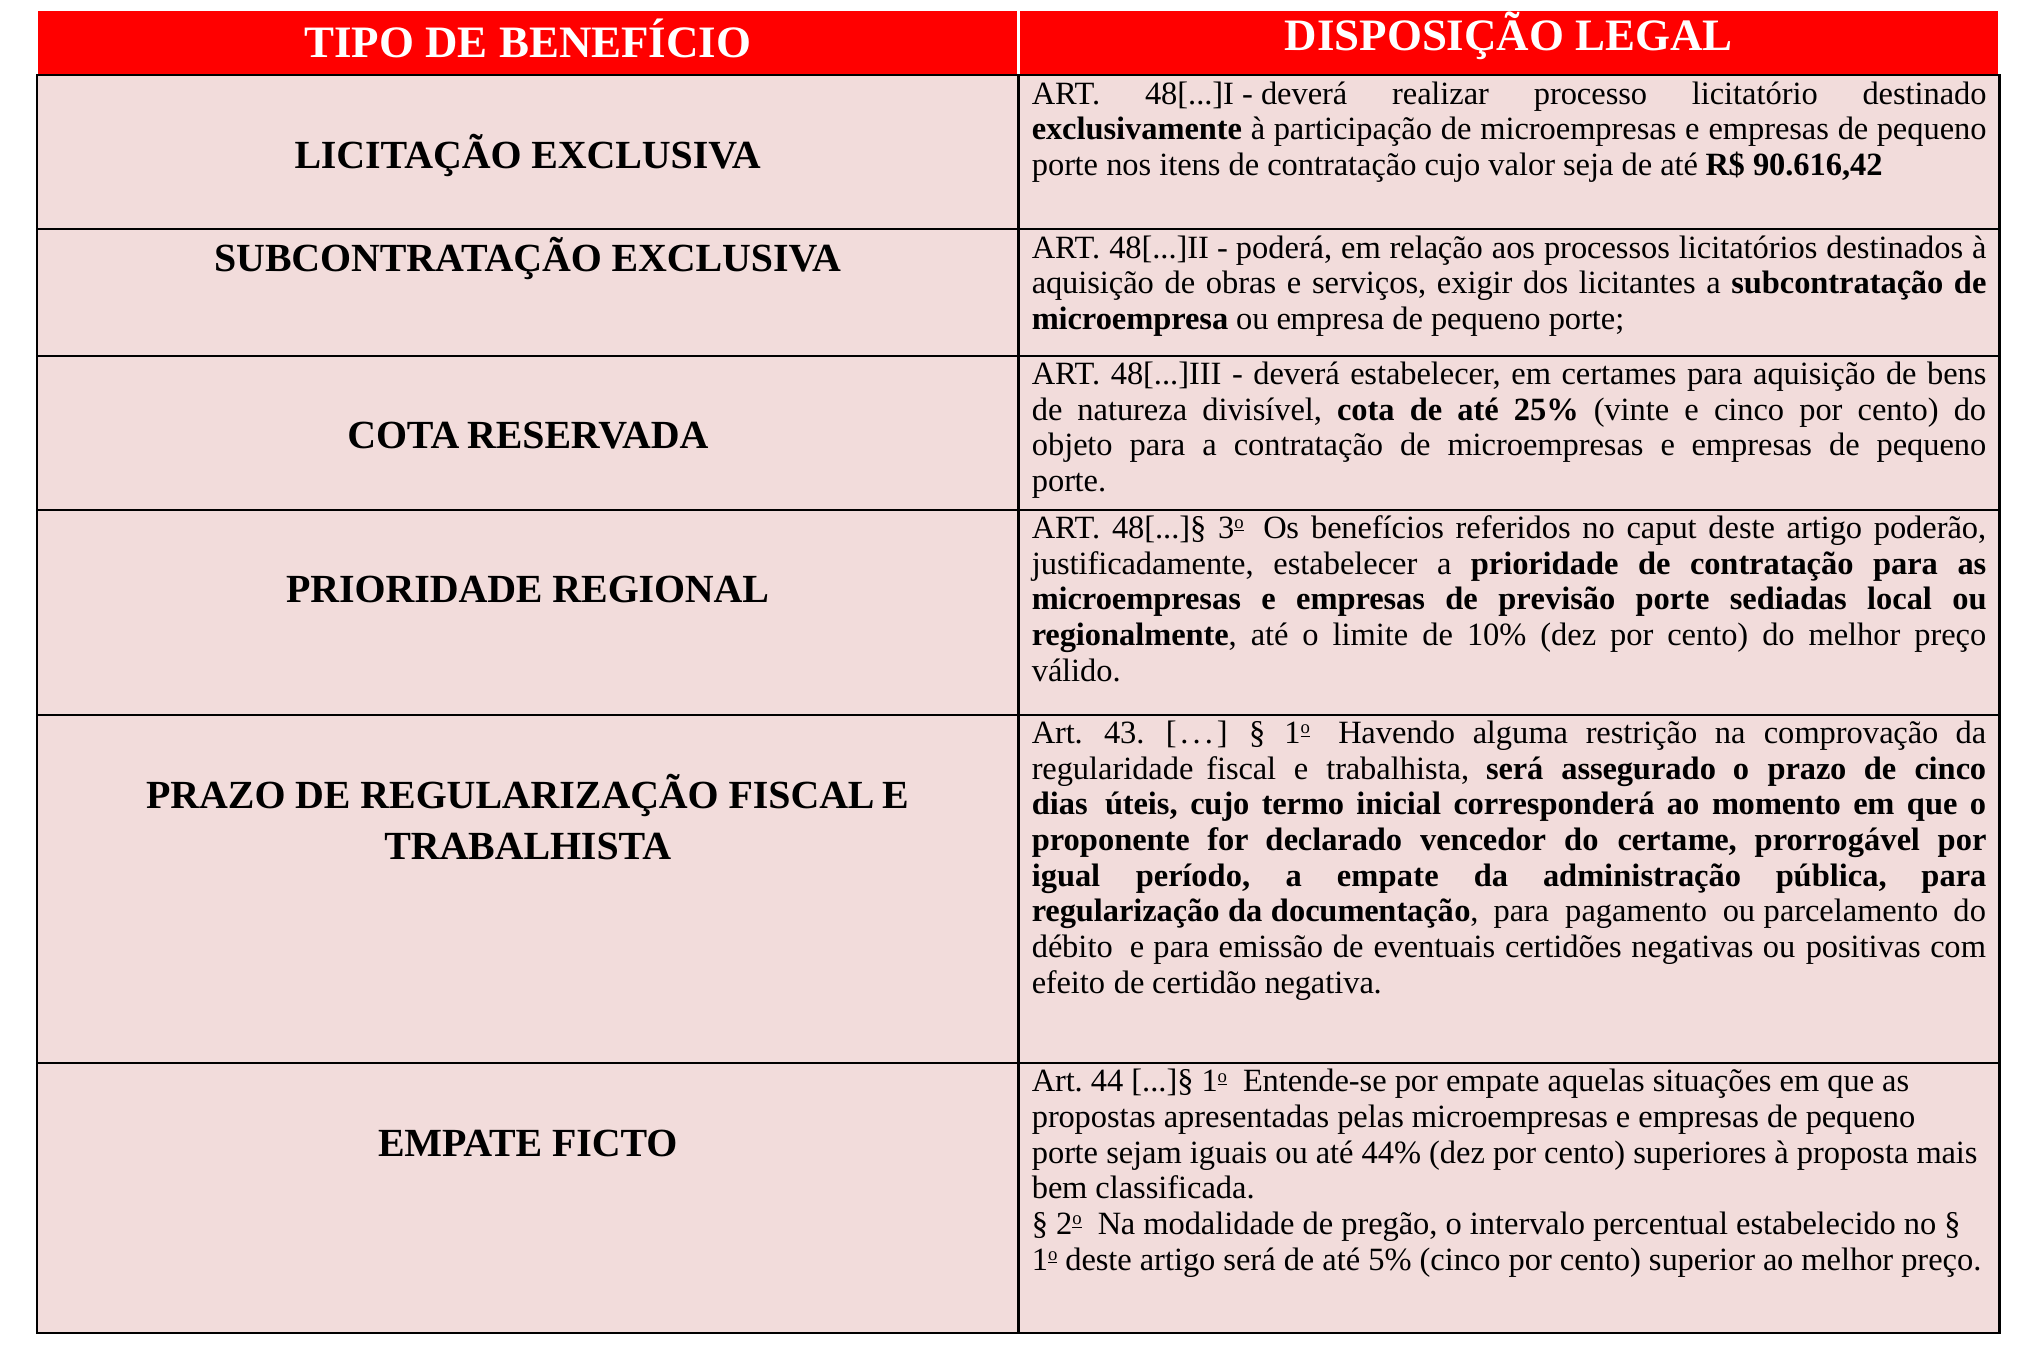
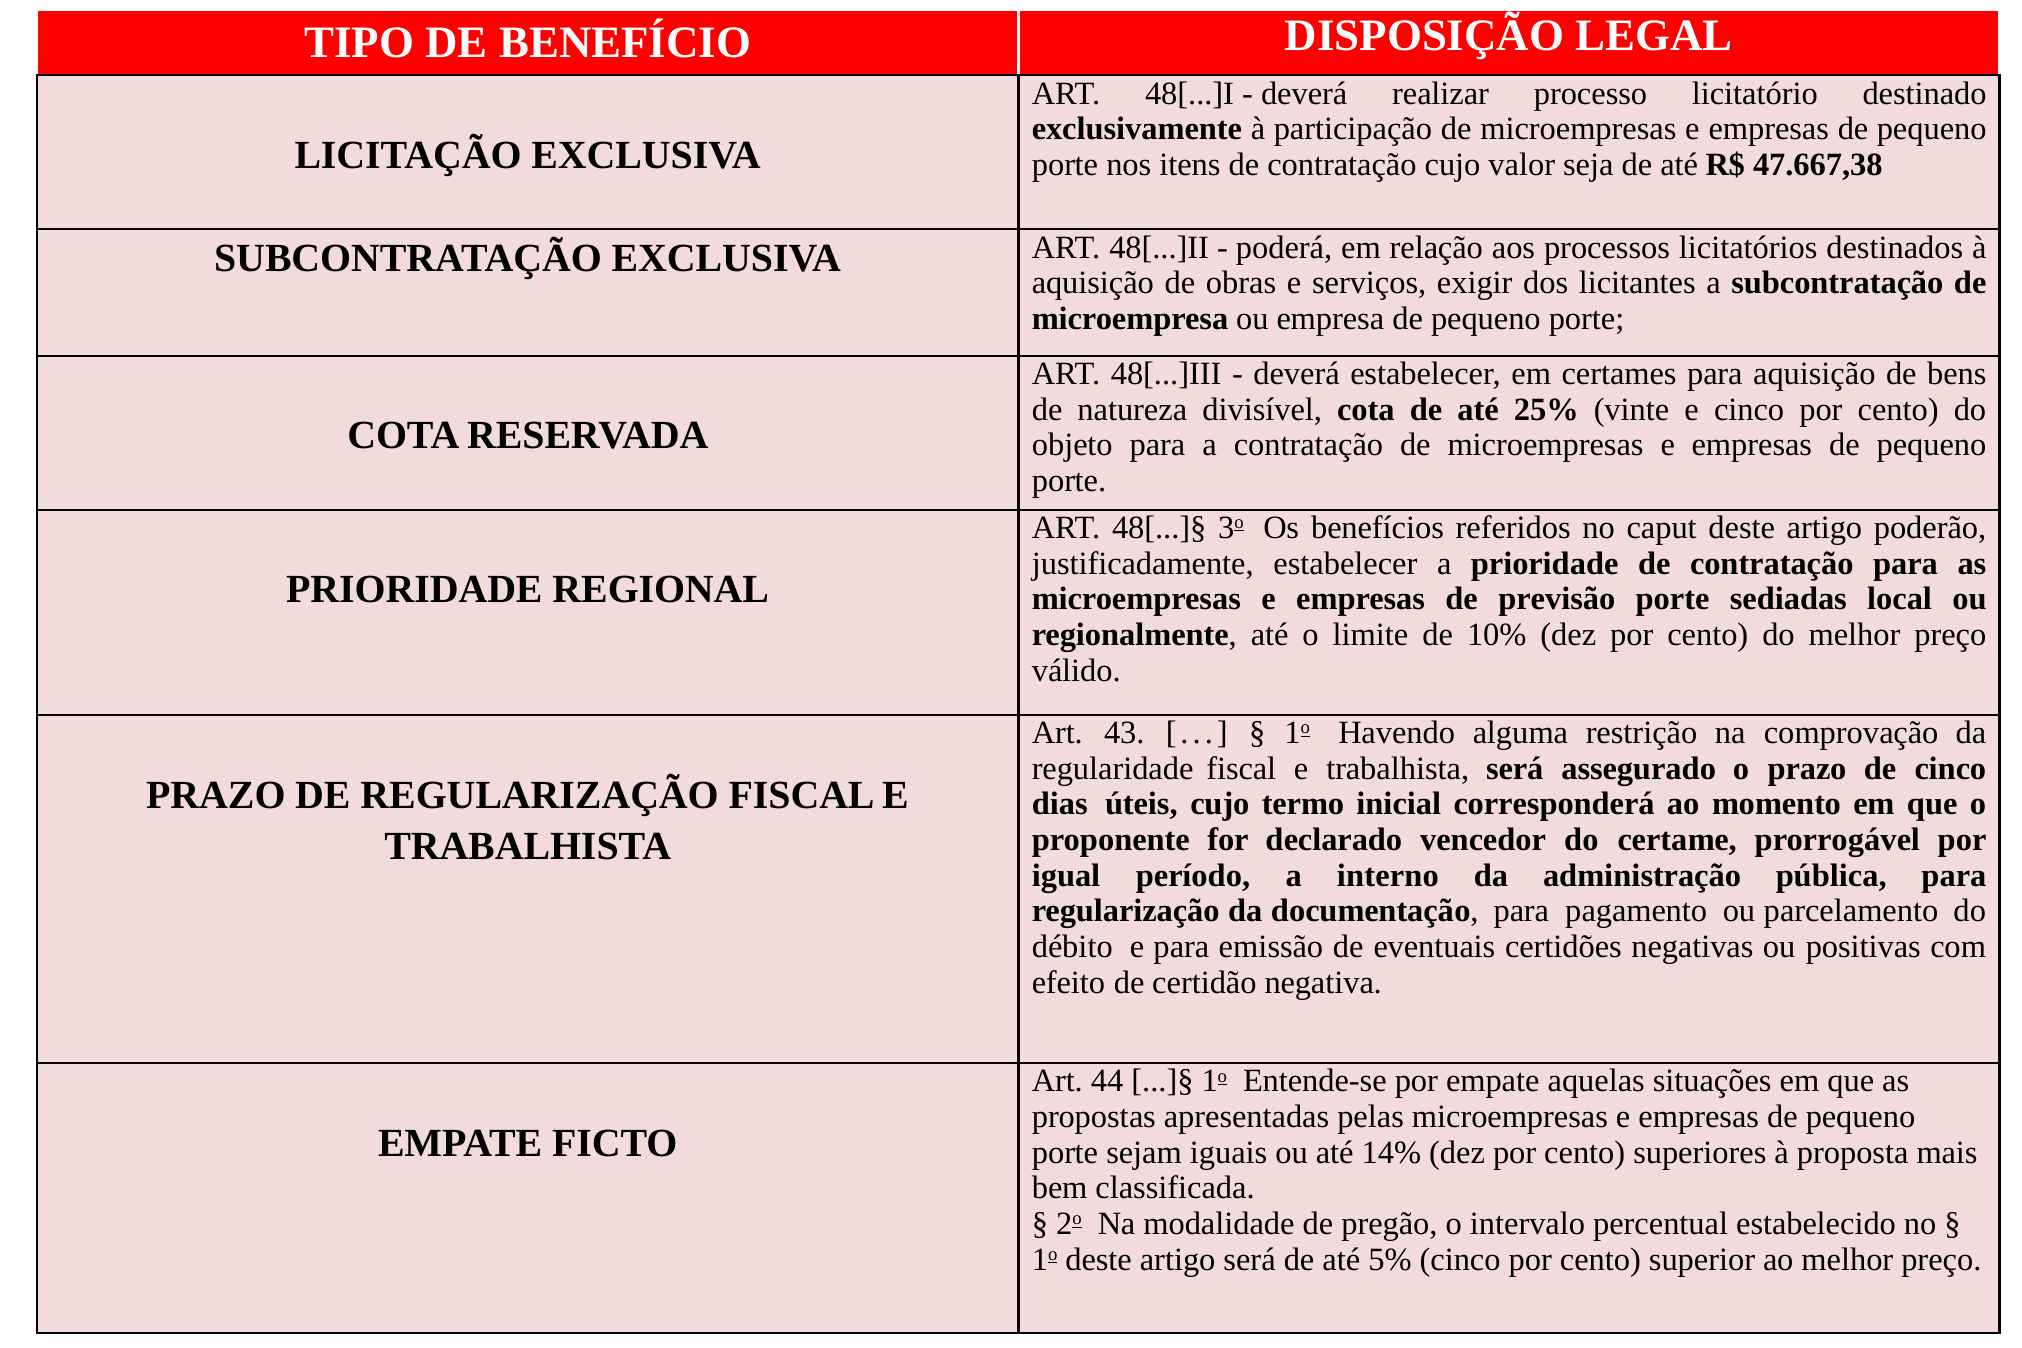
90.616,42: 90.616,42 -> 47.667,38 (1818, 165)
a empate: empate -> interno (1388, 875)
44%: 44% -> 14% (1391, 1153)
